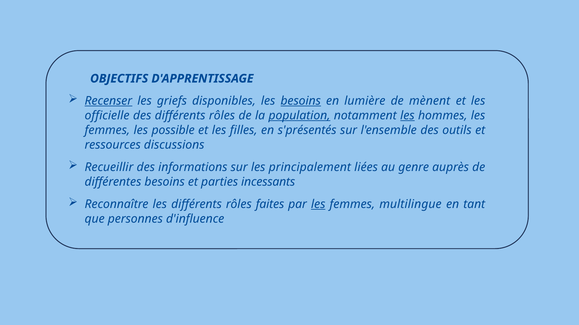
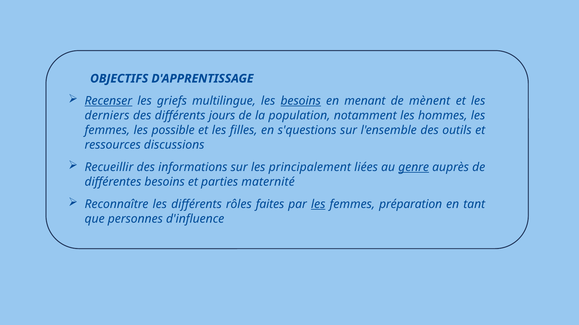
disponibles: disponibles -> multilingue (224, 101)
lumière: lumière -> menant (365, 101)
officielle: officielle -> derniers (107, 116)
des différents rôles: rôles -> jours (222, 116)
population underline: present -> none (299, 116)
les underline: present -> none (407, 116)
s'présentés: s'présentés -> s'questions (307, 130)
genre underline: none -> present (414, 167)
incessants: incessants -> maternité (268, 182)
multilingue: multilingue -> préparation (411, 205)
